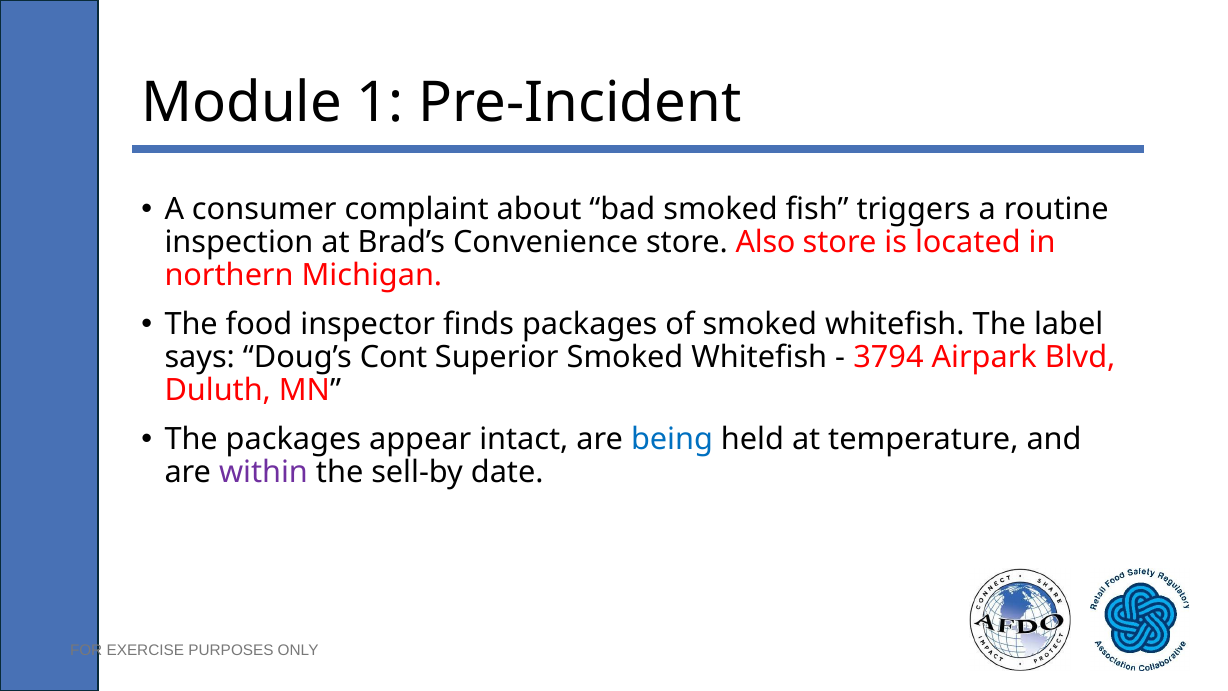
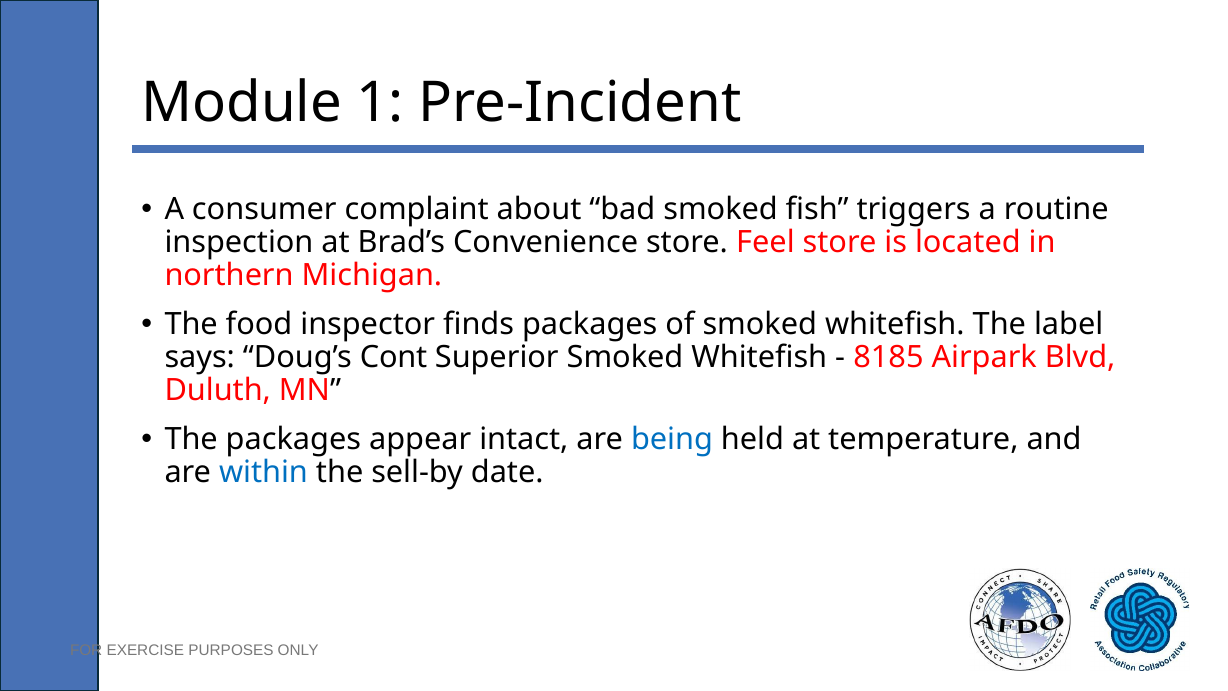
Also: Also -> Feel (765, 243)
3794: 3794 -> 8185 (889, 357)
within colour: purple -> blue (263, 472)
